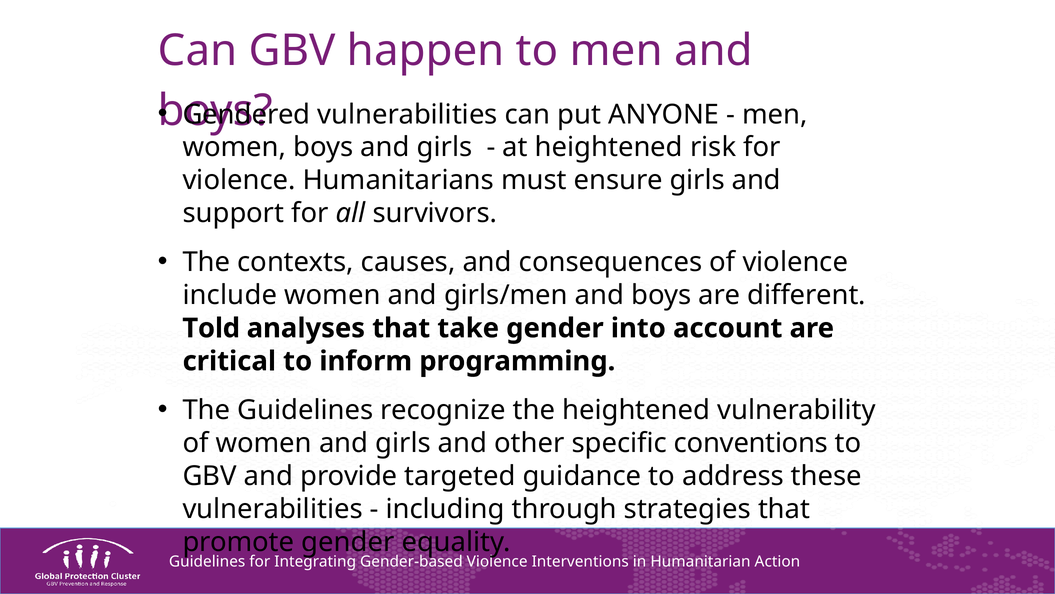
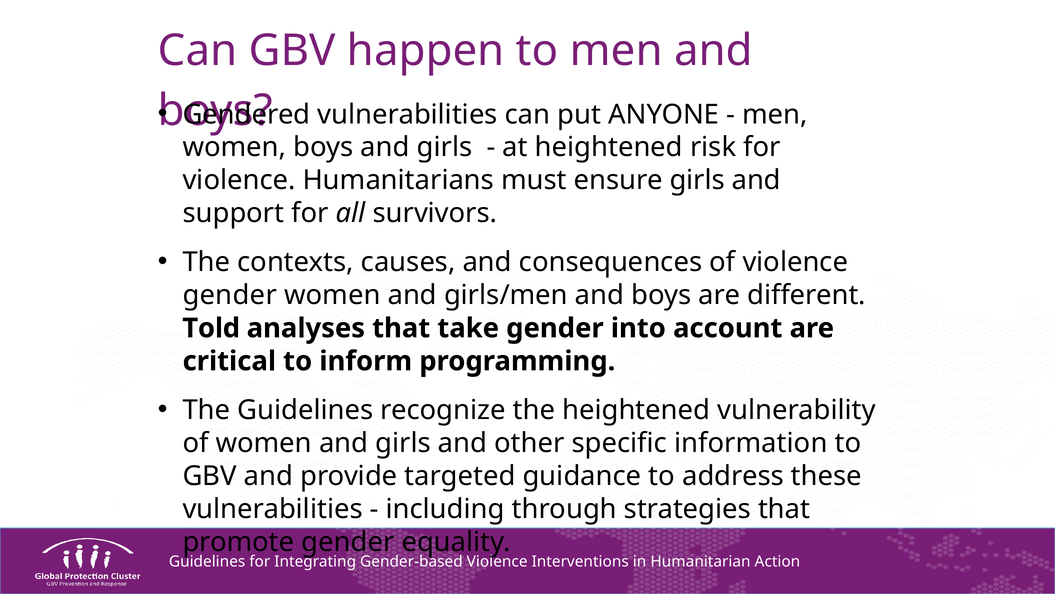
include: include -> gender (230, 295)
conventions: conventions -> information (751, 443)
